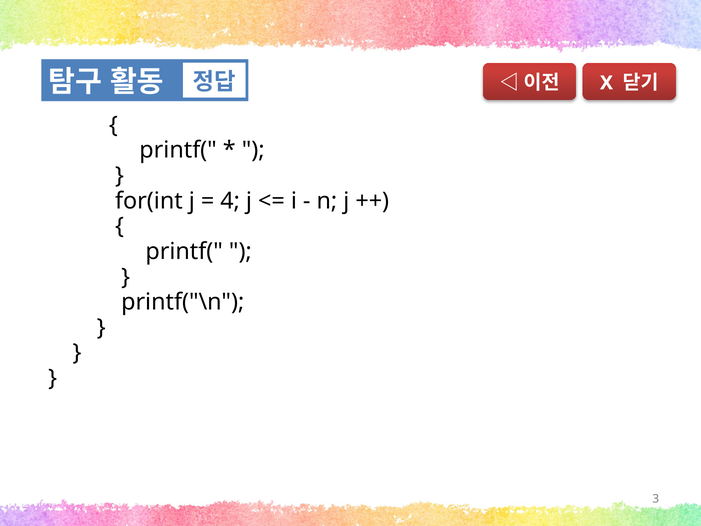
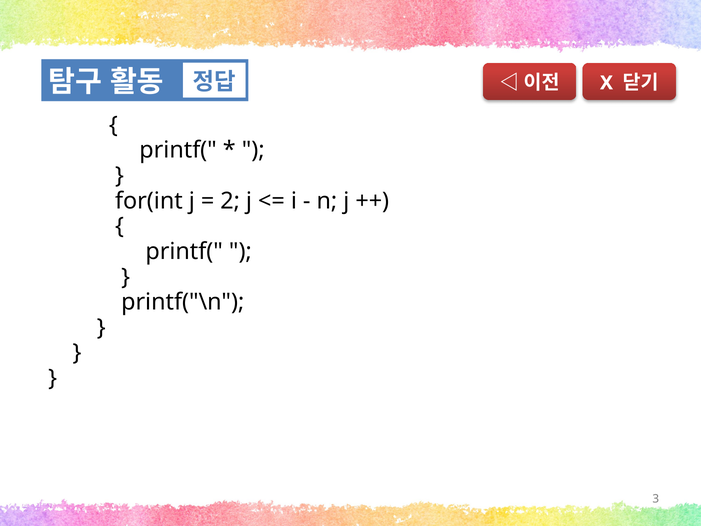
4: 4 -> 2 (230, 201)
